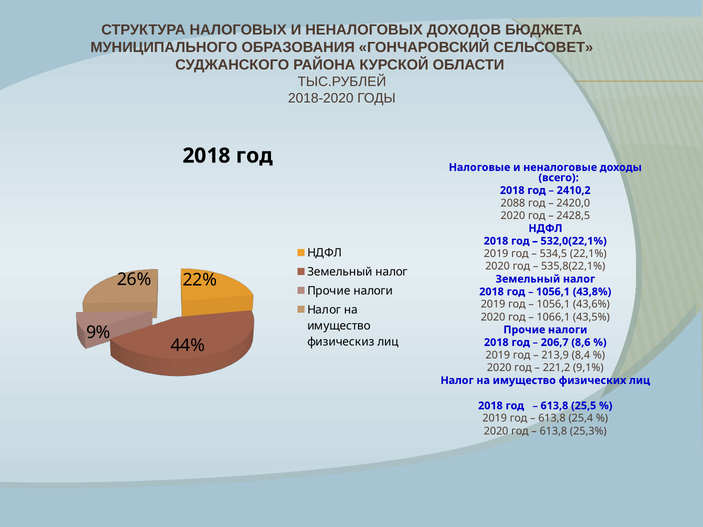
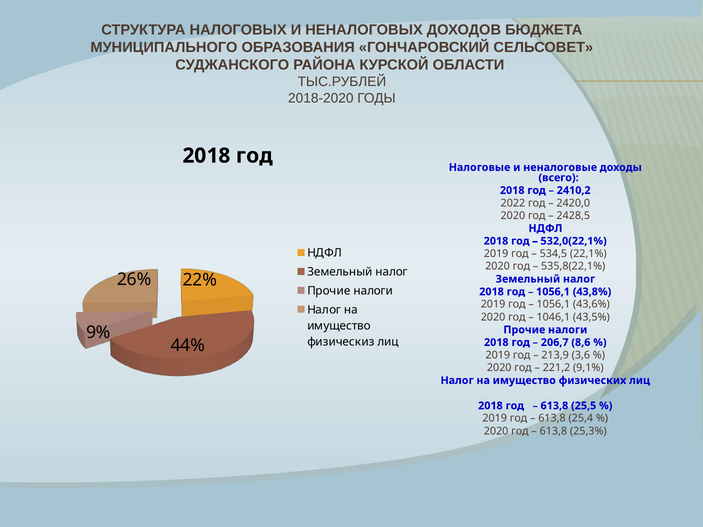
2088: 2088 -> 2022 (513, 203)
1066,1: 1066,1 -> 1046,1 (553, 317)
8,4: 8,4 -> 3,6 (581, 355)
